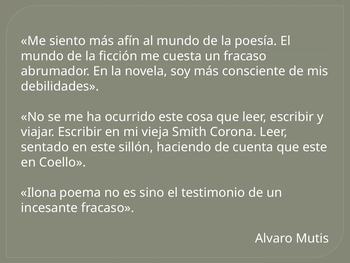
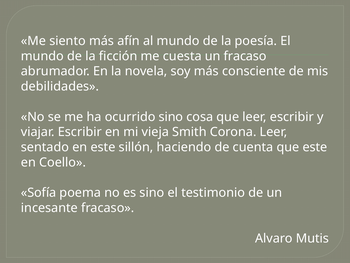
ocurrido este: este -> sino (171, 117)
Ilona: Ilona -> Sofía (39, 192)
